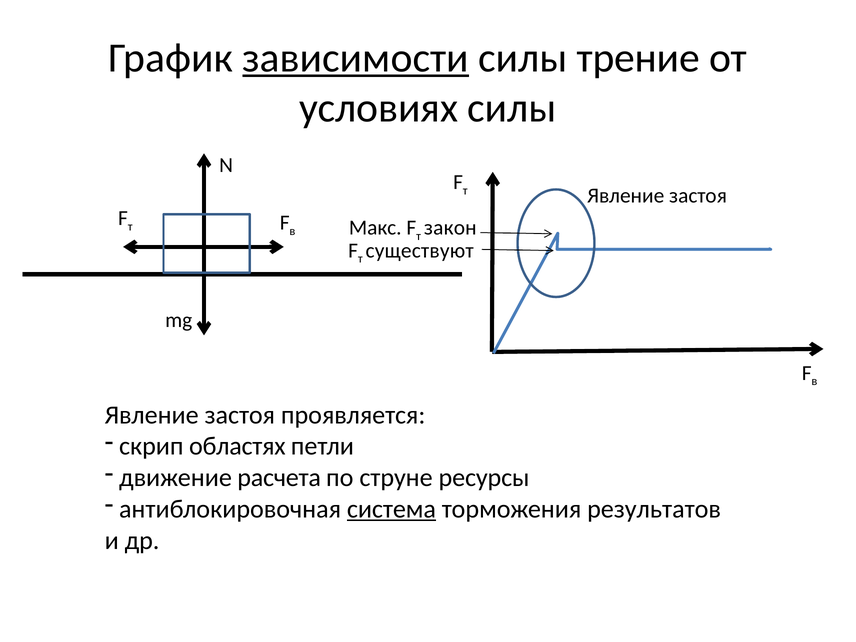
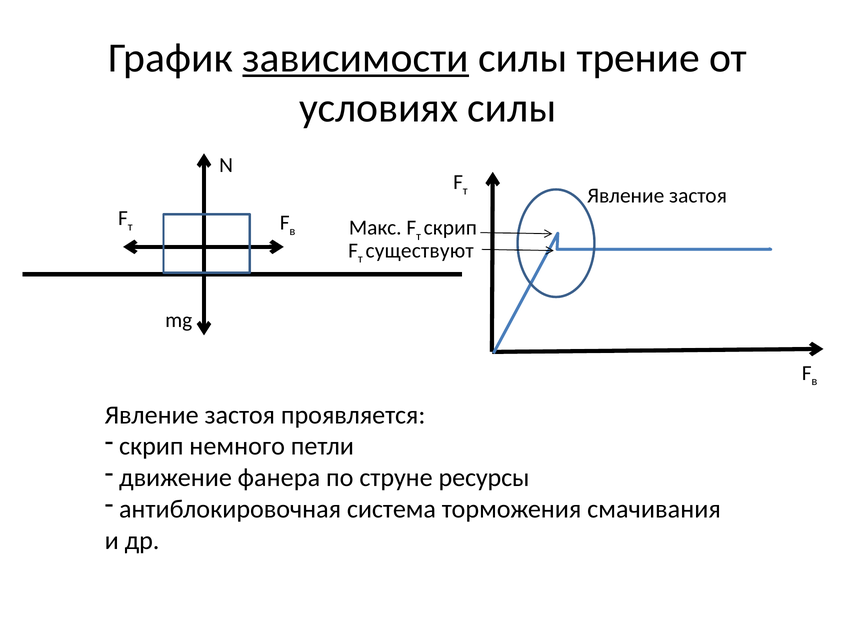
закон: закон -> скрип (450, 228)
областях: областях -> немного (237, 446)
расчета: расчета -> фанера (279, 478)
система underline: present -> none (391, 509)
результатов: результатов -> смачивания (654, 509)
